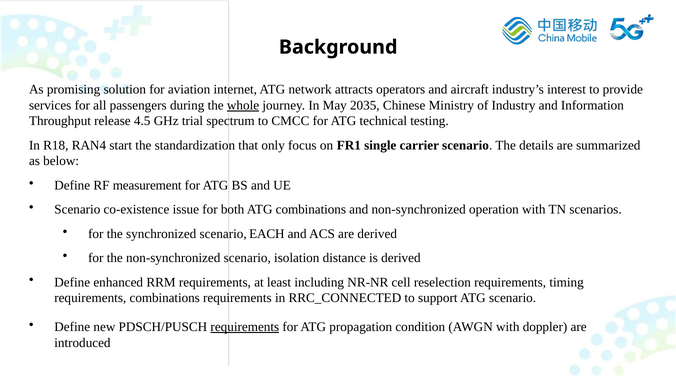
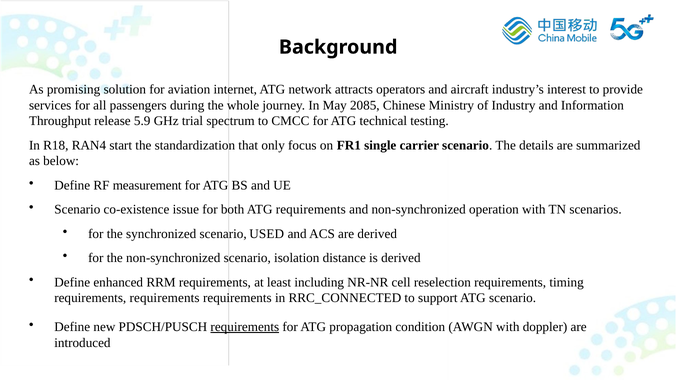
whole underline: present -> none (243, 105)
2035: 2035 -> 2085 (365, 105)
4.5: 4.5 -> 5.9 (142, 121)
ATG combinations: combinations -> requirements (311, 210)
EACH: EACH -> USED (267, 234)
combinations: combinations -> requirements (165, 298)
